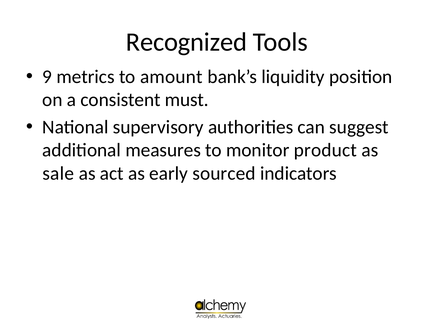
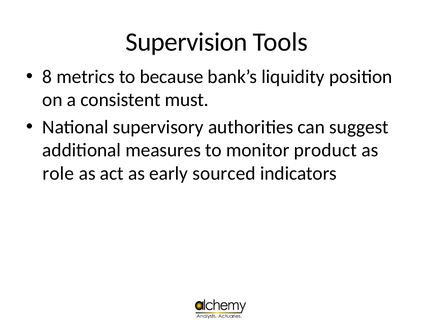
Recognized: Recognized -> Supervision (187, 42)
9: 9 -> 8 (47, 77)
amount: amount -> because (172, 77)
sale: sale -> role (58, 173)
